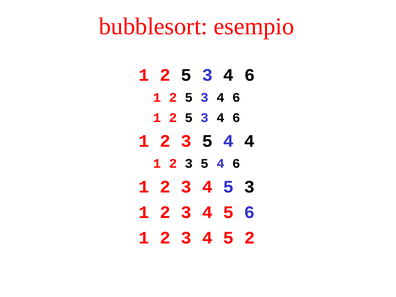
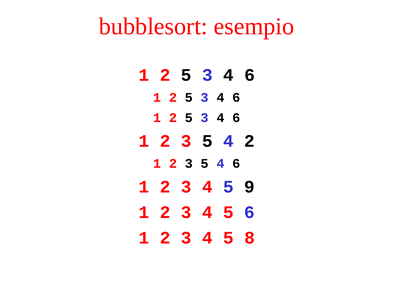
4 4: 4 -> 2 (250, 141)
4 5 3: 3 -> 9 (250, 187)
5 2: 2 -> 8 (250, 238)
